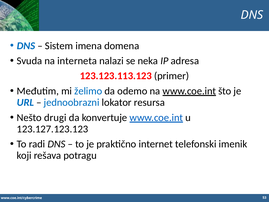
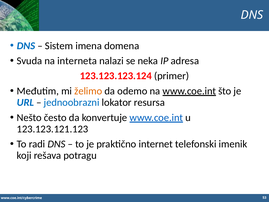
123.123.113.123: 123.123.113.123 -> 123.123.123.124 (116, 76)
želimo colour: blue -> orange (88, 91)
drugi: drugi -> često (55, 118)
123.127.123.123: 123.127.123.123 -> 123.123.121.123 (52, 129)
